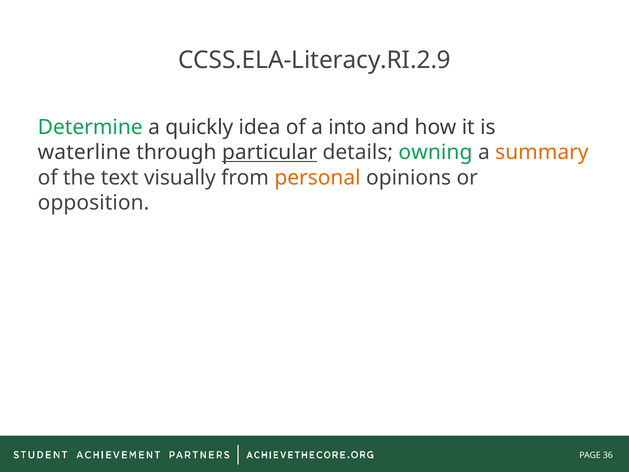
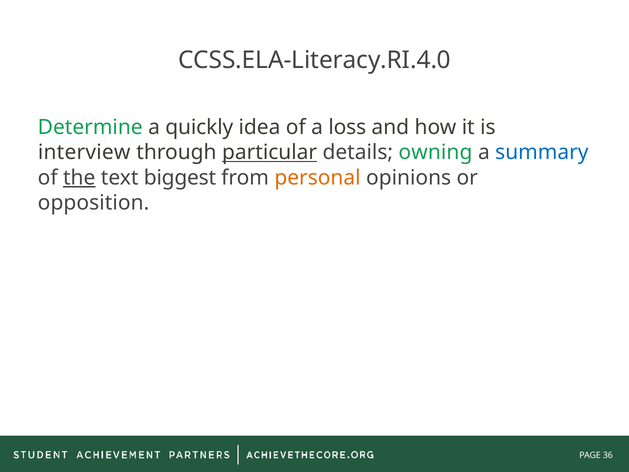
CCSS.ELA-Literacy.RI.2.9: CCSS.ELA-Literacy.RI.2.9 -> CCSS.ELA-Literacy.RI.4.0 (315, 60)
into: into -> loss (347, 127)
waterline: waterline -> interview (84, 152)
summary colour: orange -> blue (542, 152)
the underline: none -> present (79, 178)
visually: visually -> biggest (180, 178)
